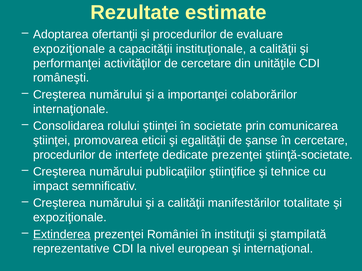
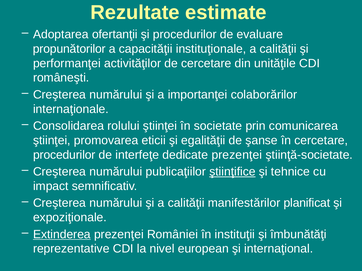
expoziţionale: expoziţionale -> propunătorilor (69, 49)
ştiinţifice underline: none -> present (232, 172)
totalitate: totalitate -> planificat (307, 203)
ştampilată: ştampilată -> îmbunătăţi (298, 235)
